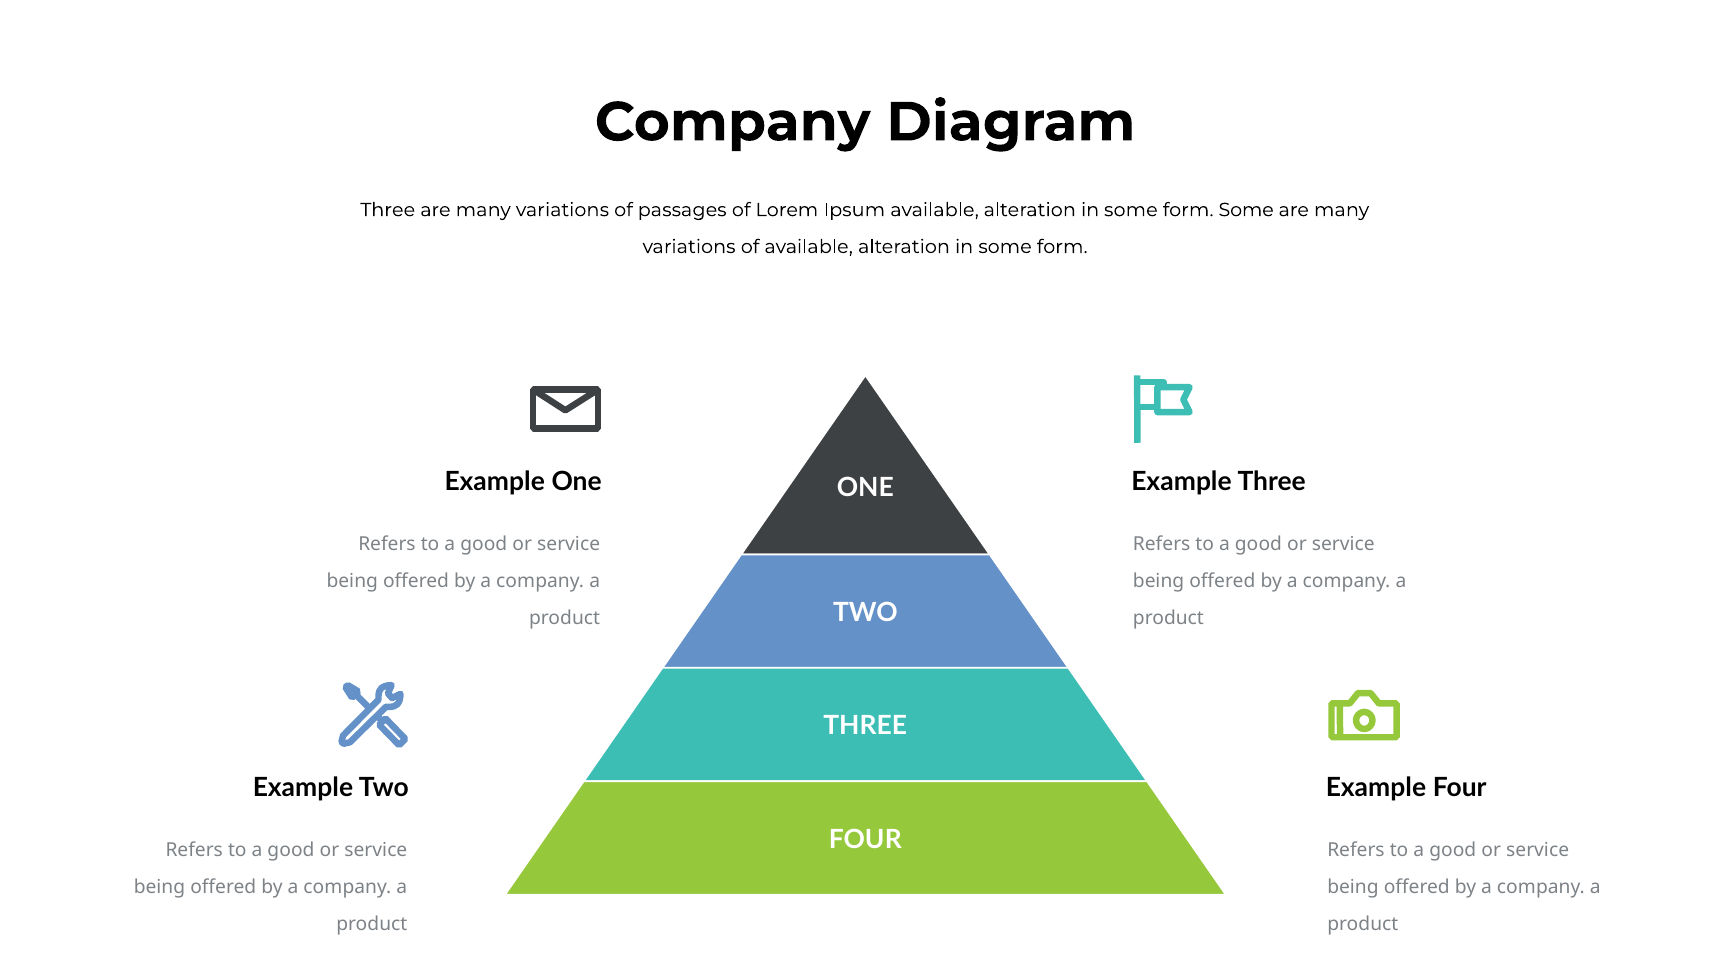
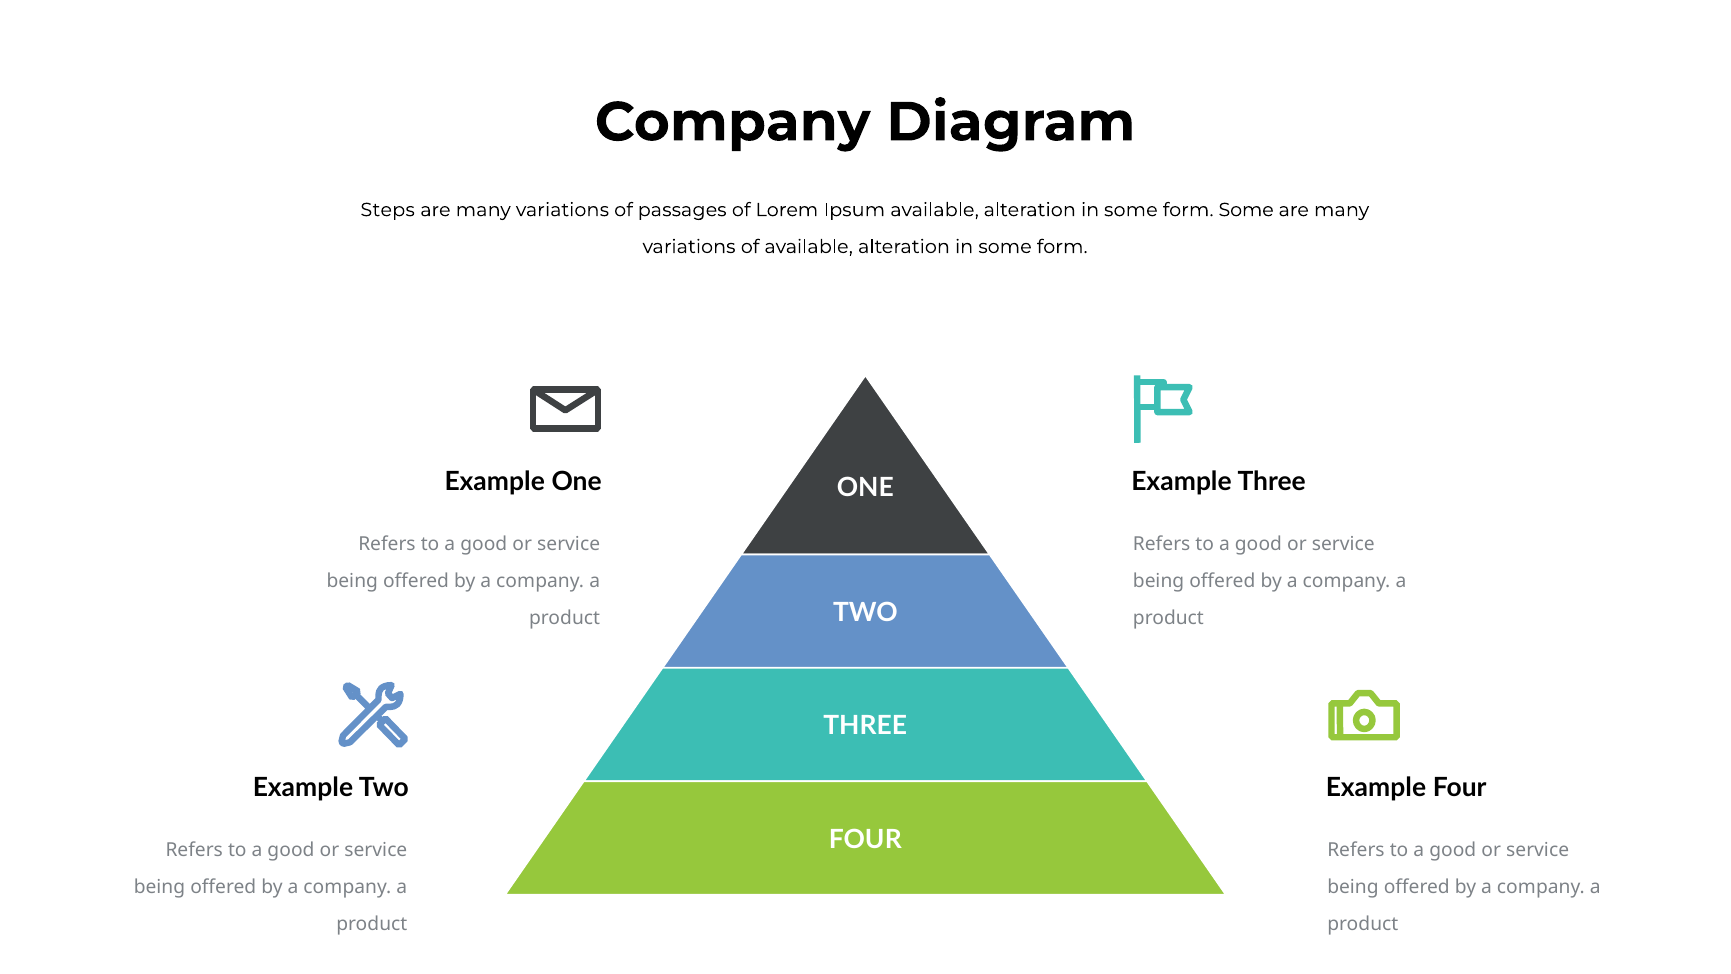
Three: Three -> Steps (388, 210)
